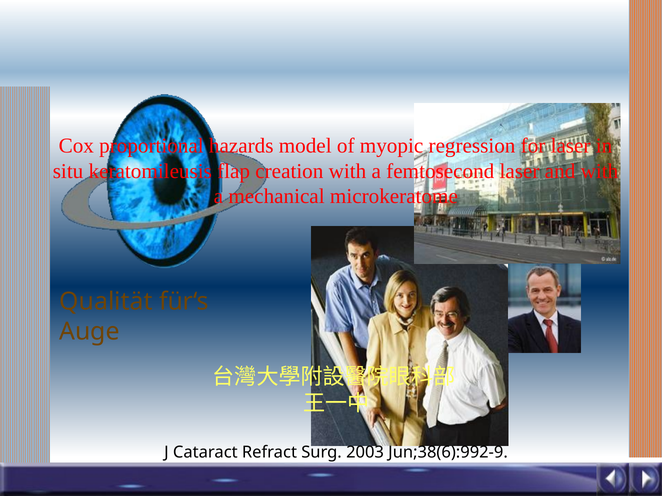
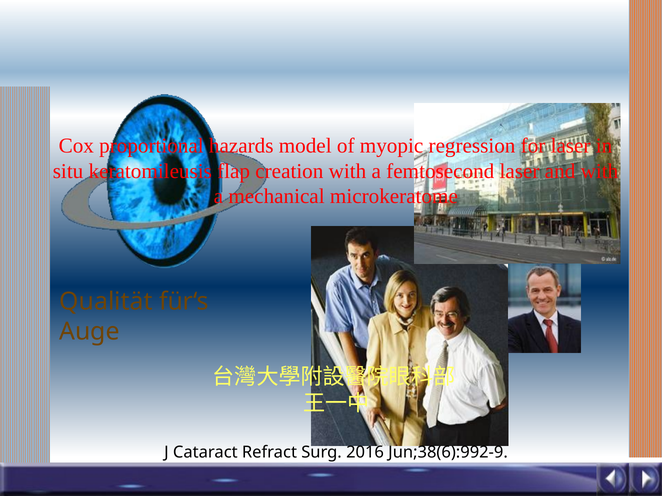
2003: 2003 -> 2016 (365, 453)
